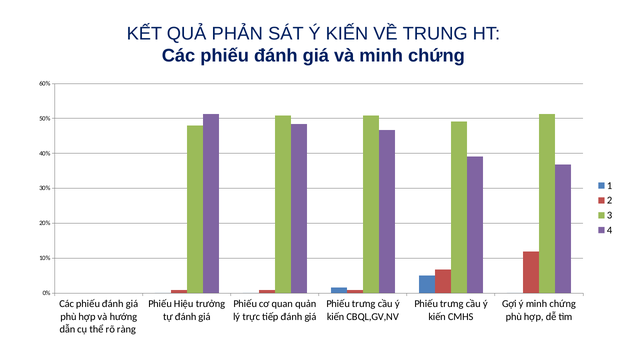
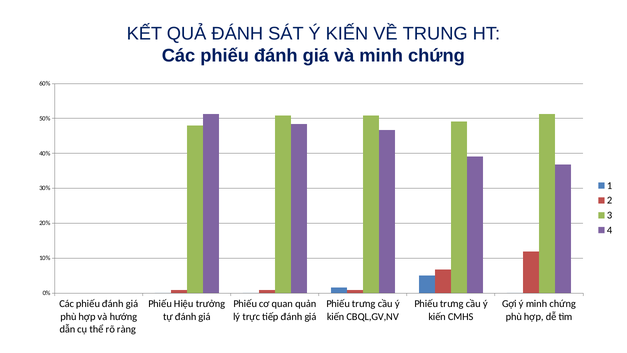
QUẢ PHẢN: PHẢN -> ĐÁNH (237, 34)
